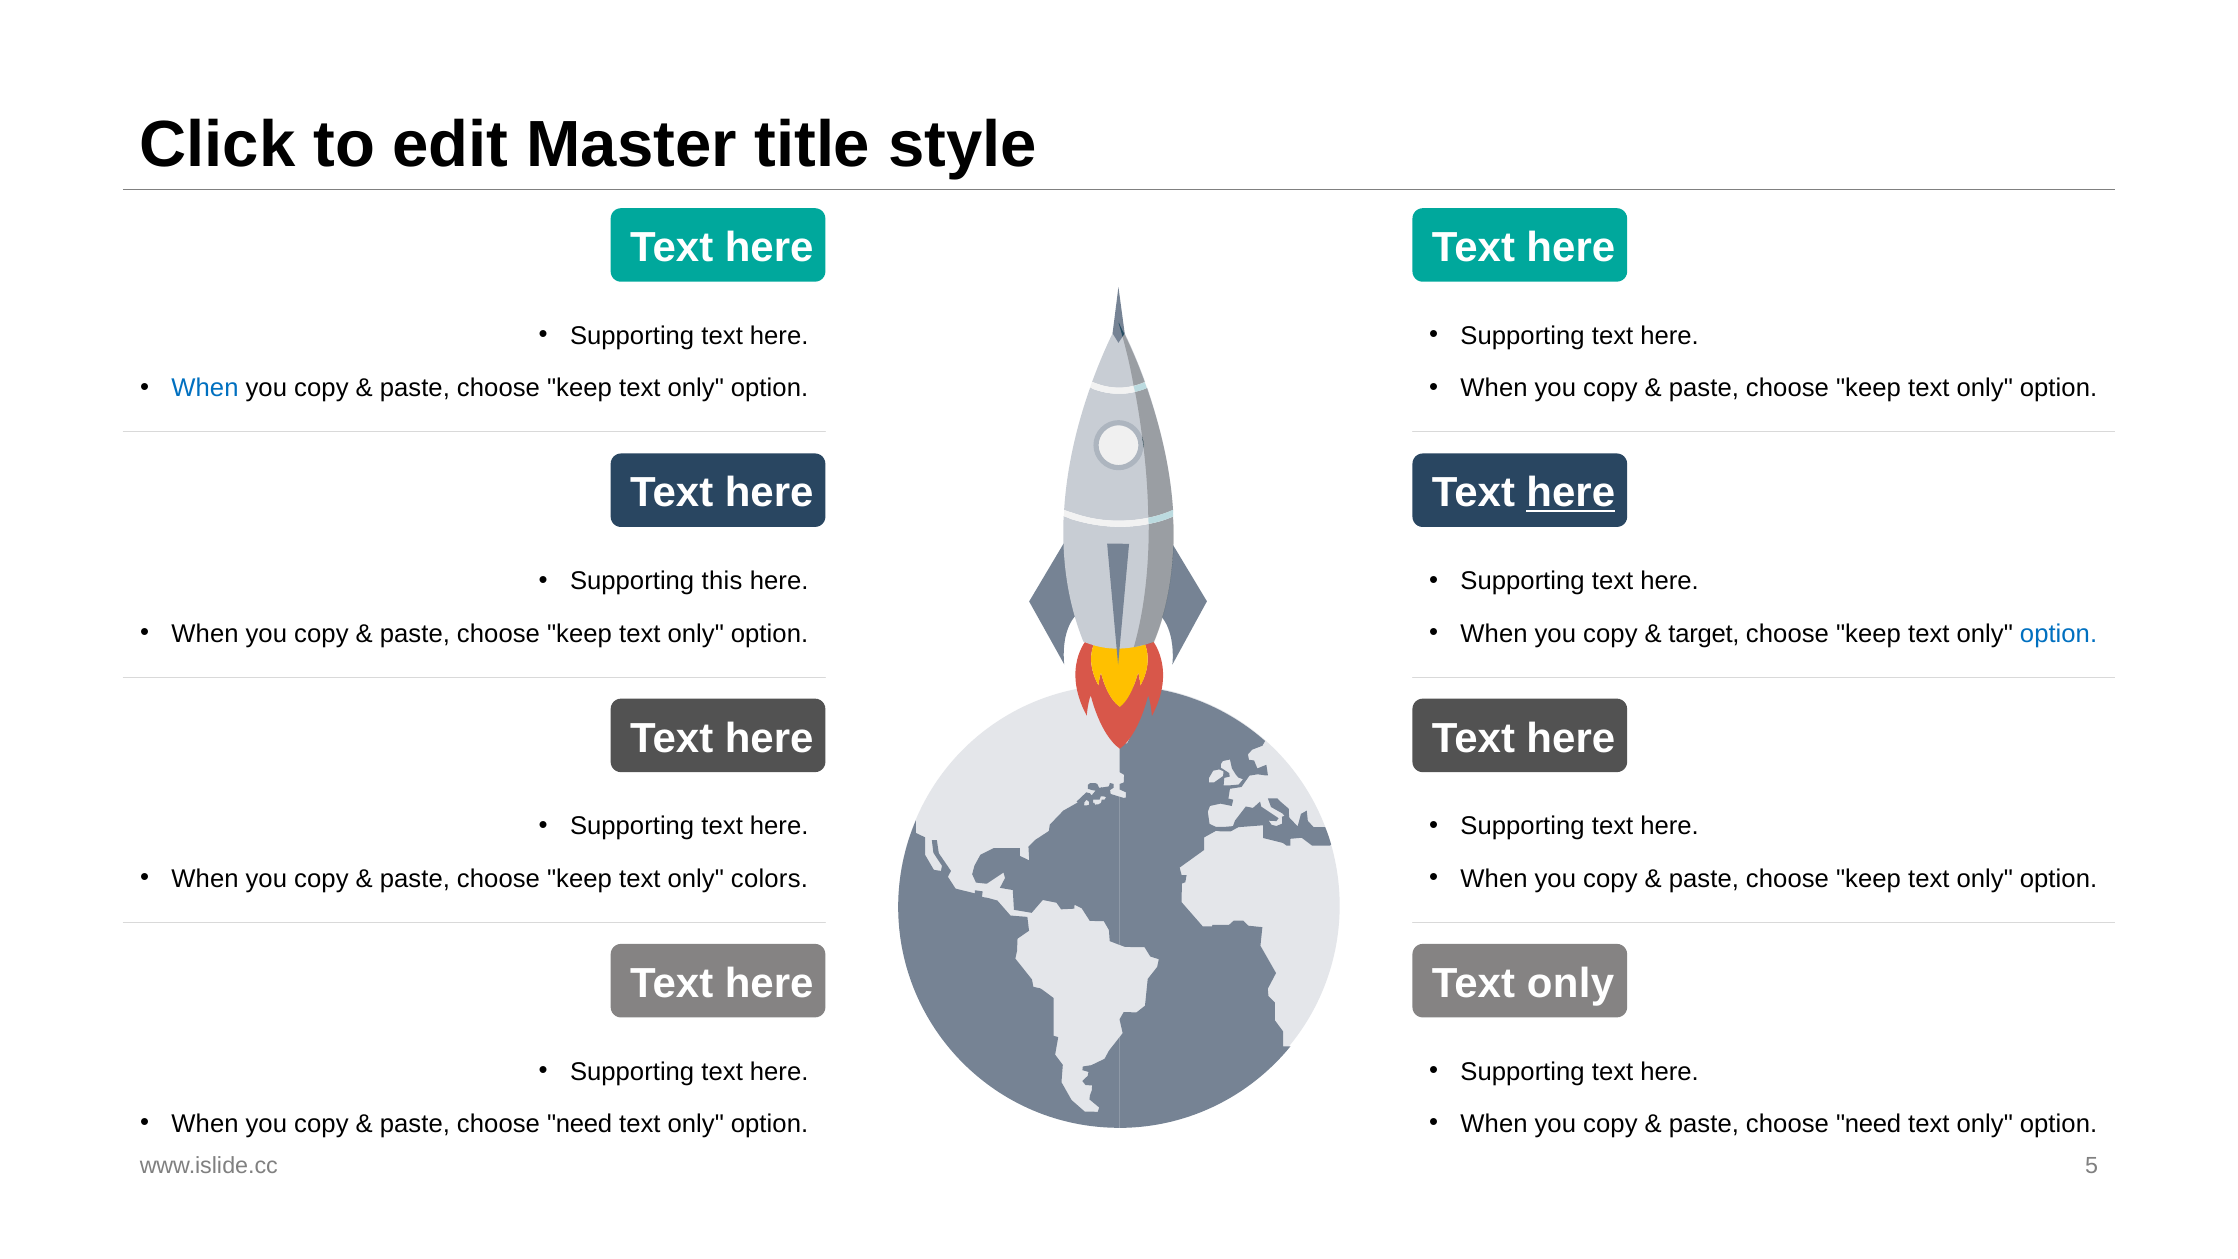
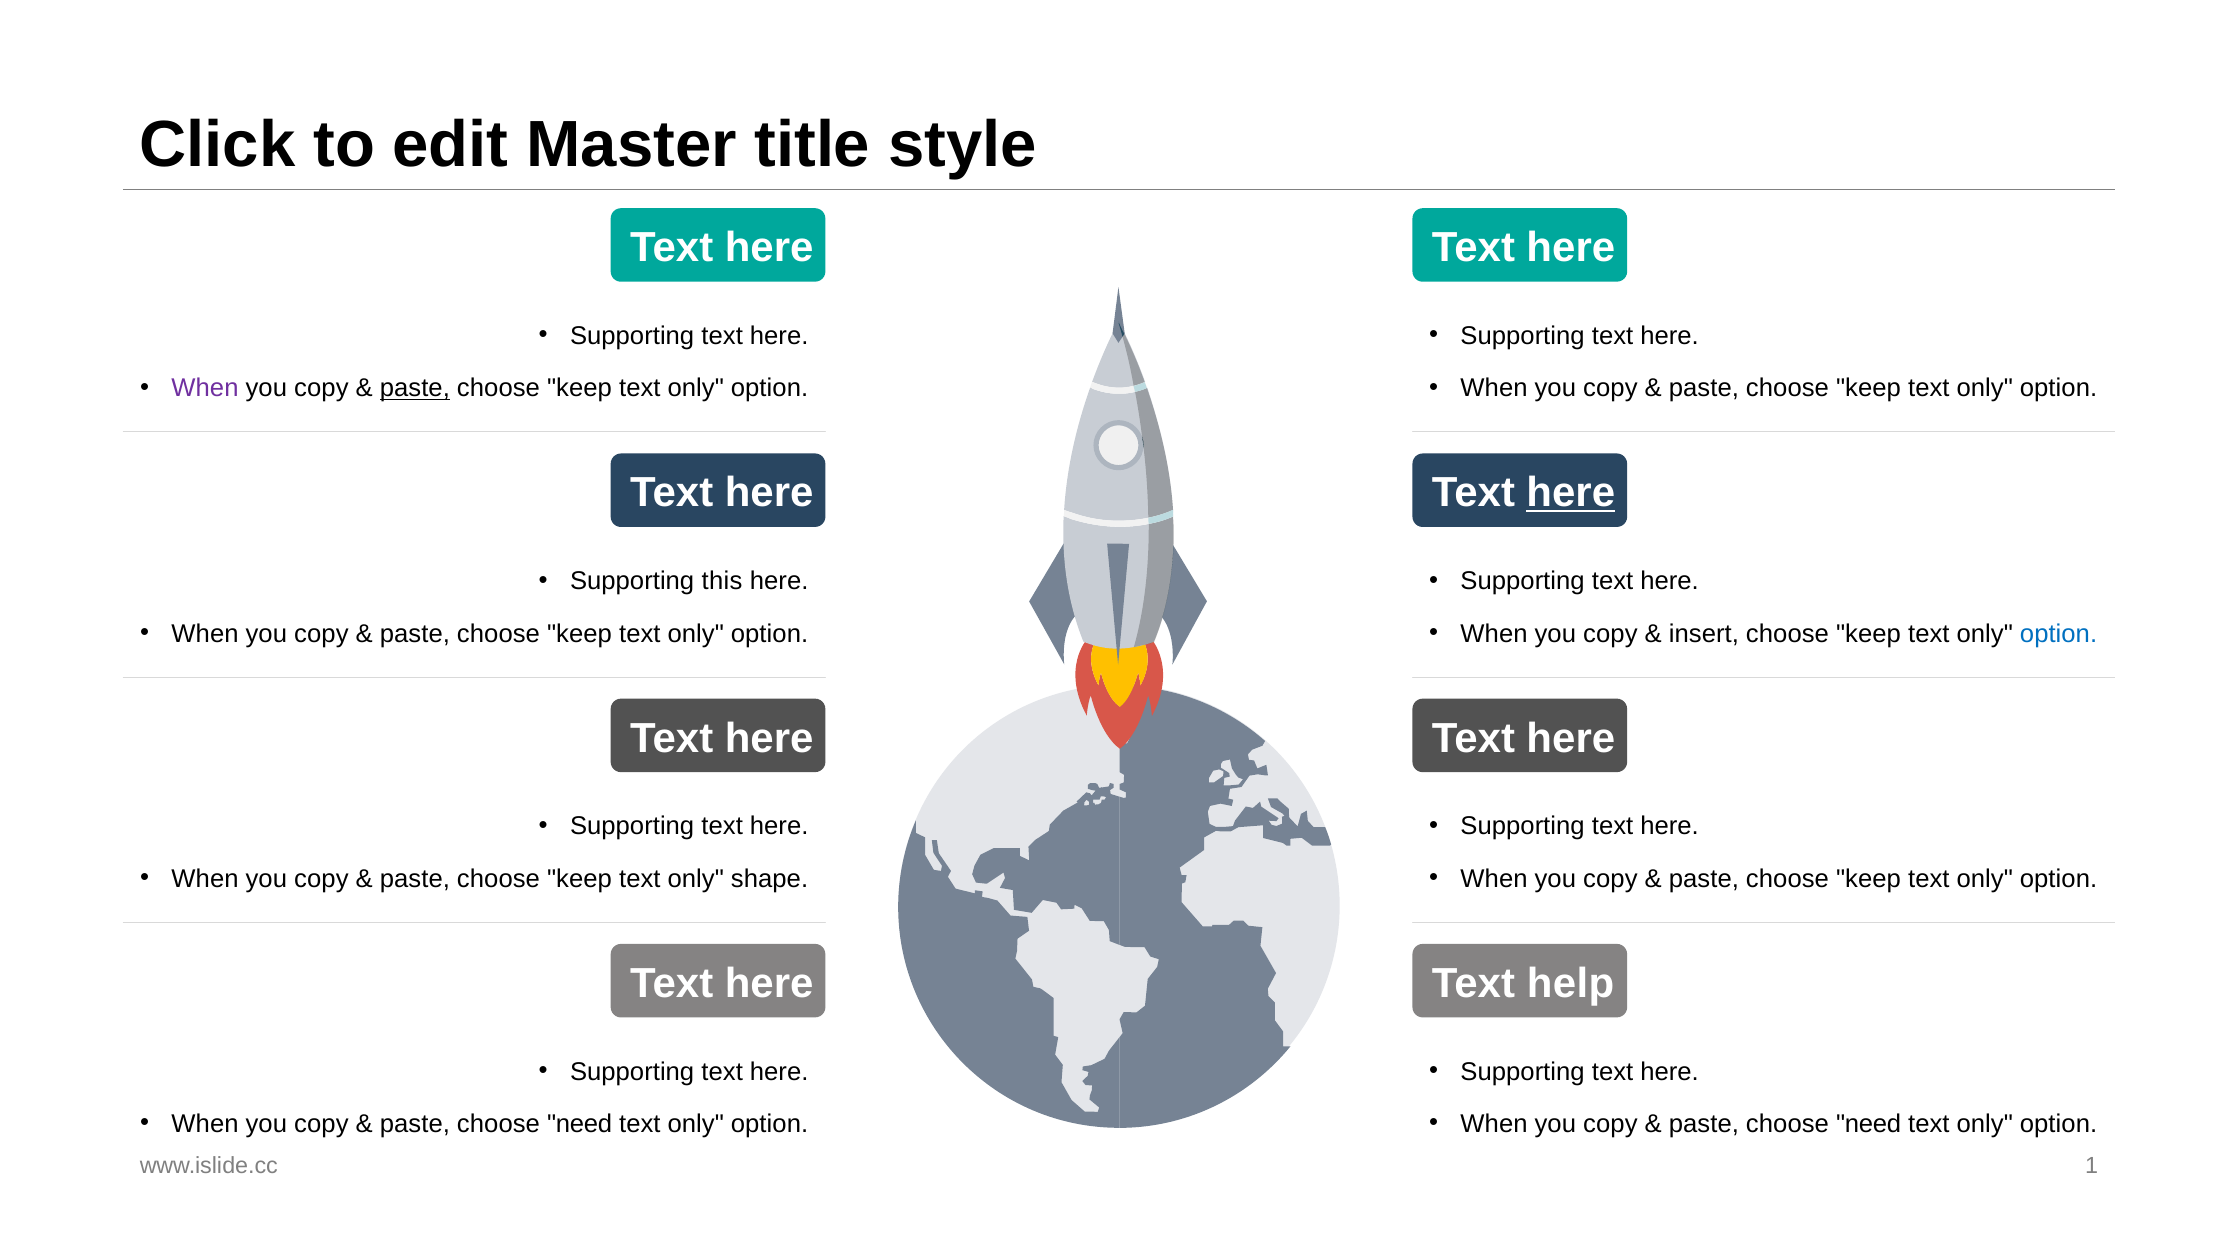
When colour: blue -> purple (205, 388)
paste underline: none -> present (415, 388)
target: target -> insert (1704, 634)
colors: colors -> shape (770, 879)
only: only -> help (1571, 983)
5: 5 -> 1 (2092, 1166)
